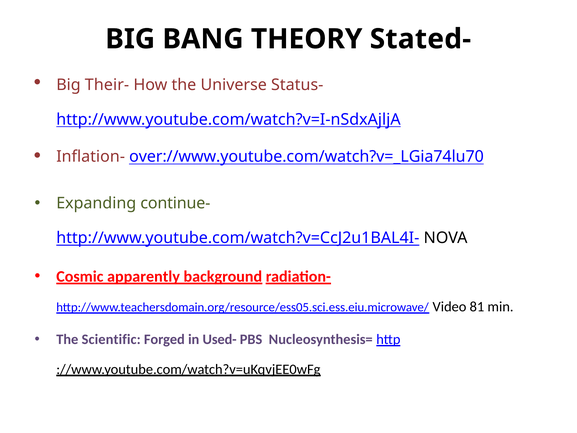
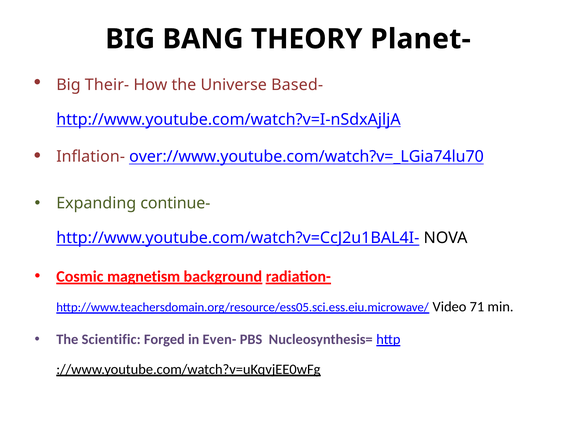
Stated-: Stated- -> Planet- (420, 39)
Status-: Status- -> Based- (297, 85)
apparently: apparently -> magnetism (144, 276)
81: 81 -> 71 (477, 307)
Used-: Used- -> Even- (219, 339)
